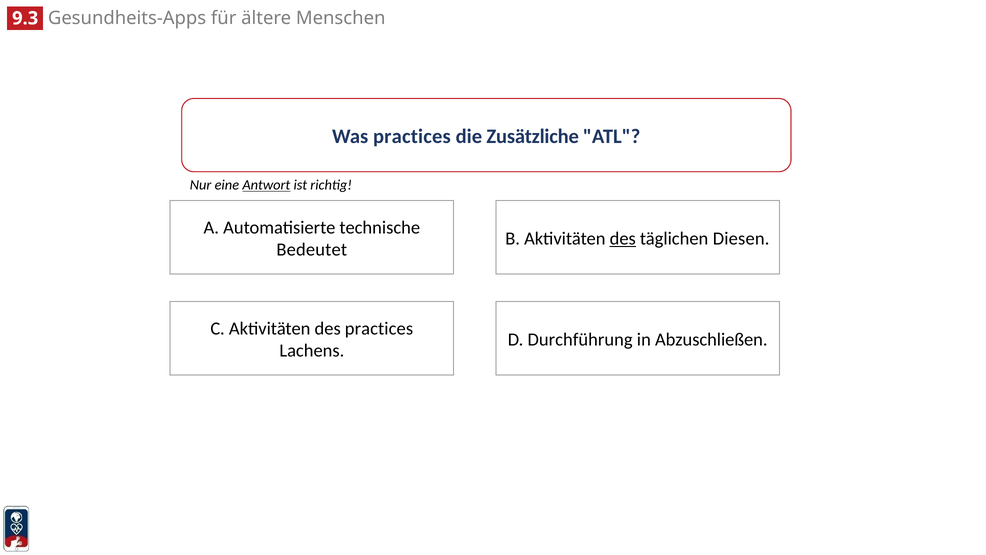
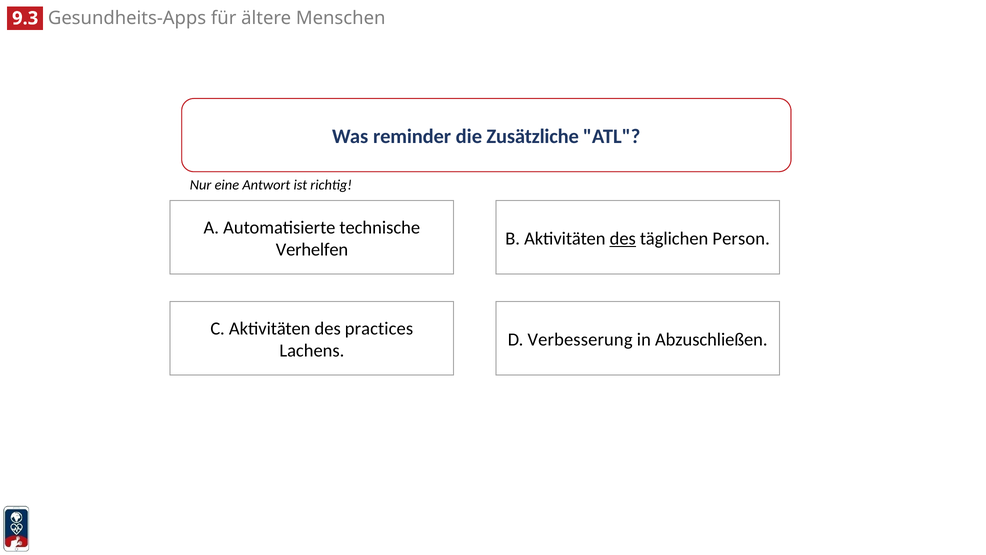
Was practices: practices -> reminder (412, 136)
Antwort underline: present -> none (266, 185)
Diesen: Diesen -> Person (741, 238)
Bedeutet: Bedeutet -> Verhelfen (312, 249)
Durchführung: Durchführung -> Verbesserung (580, 339)
